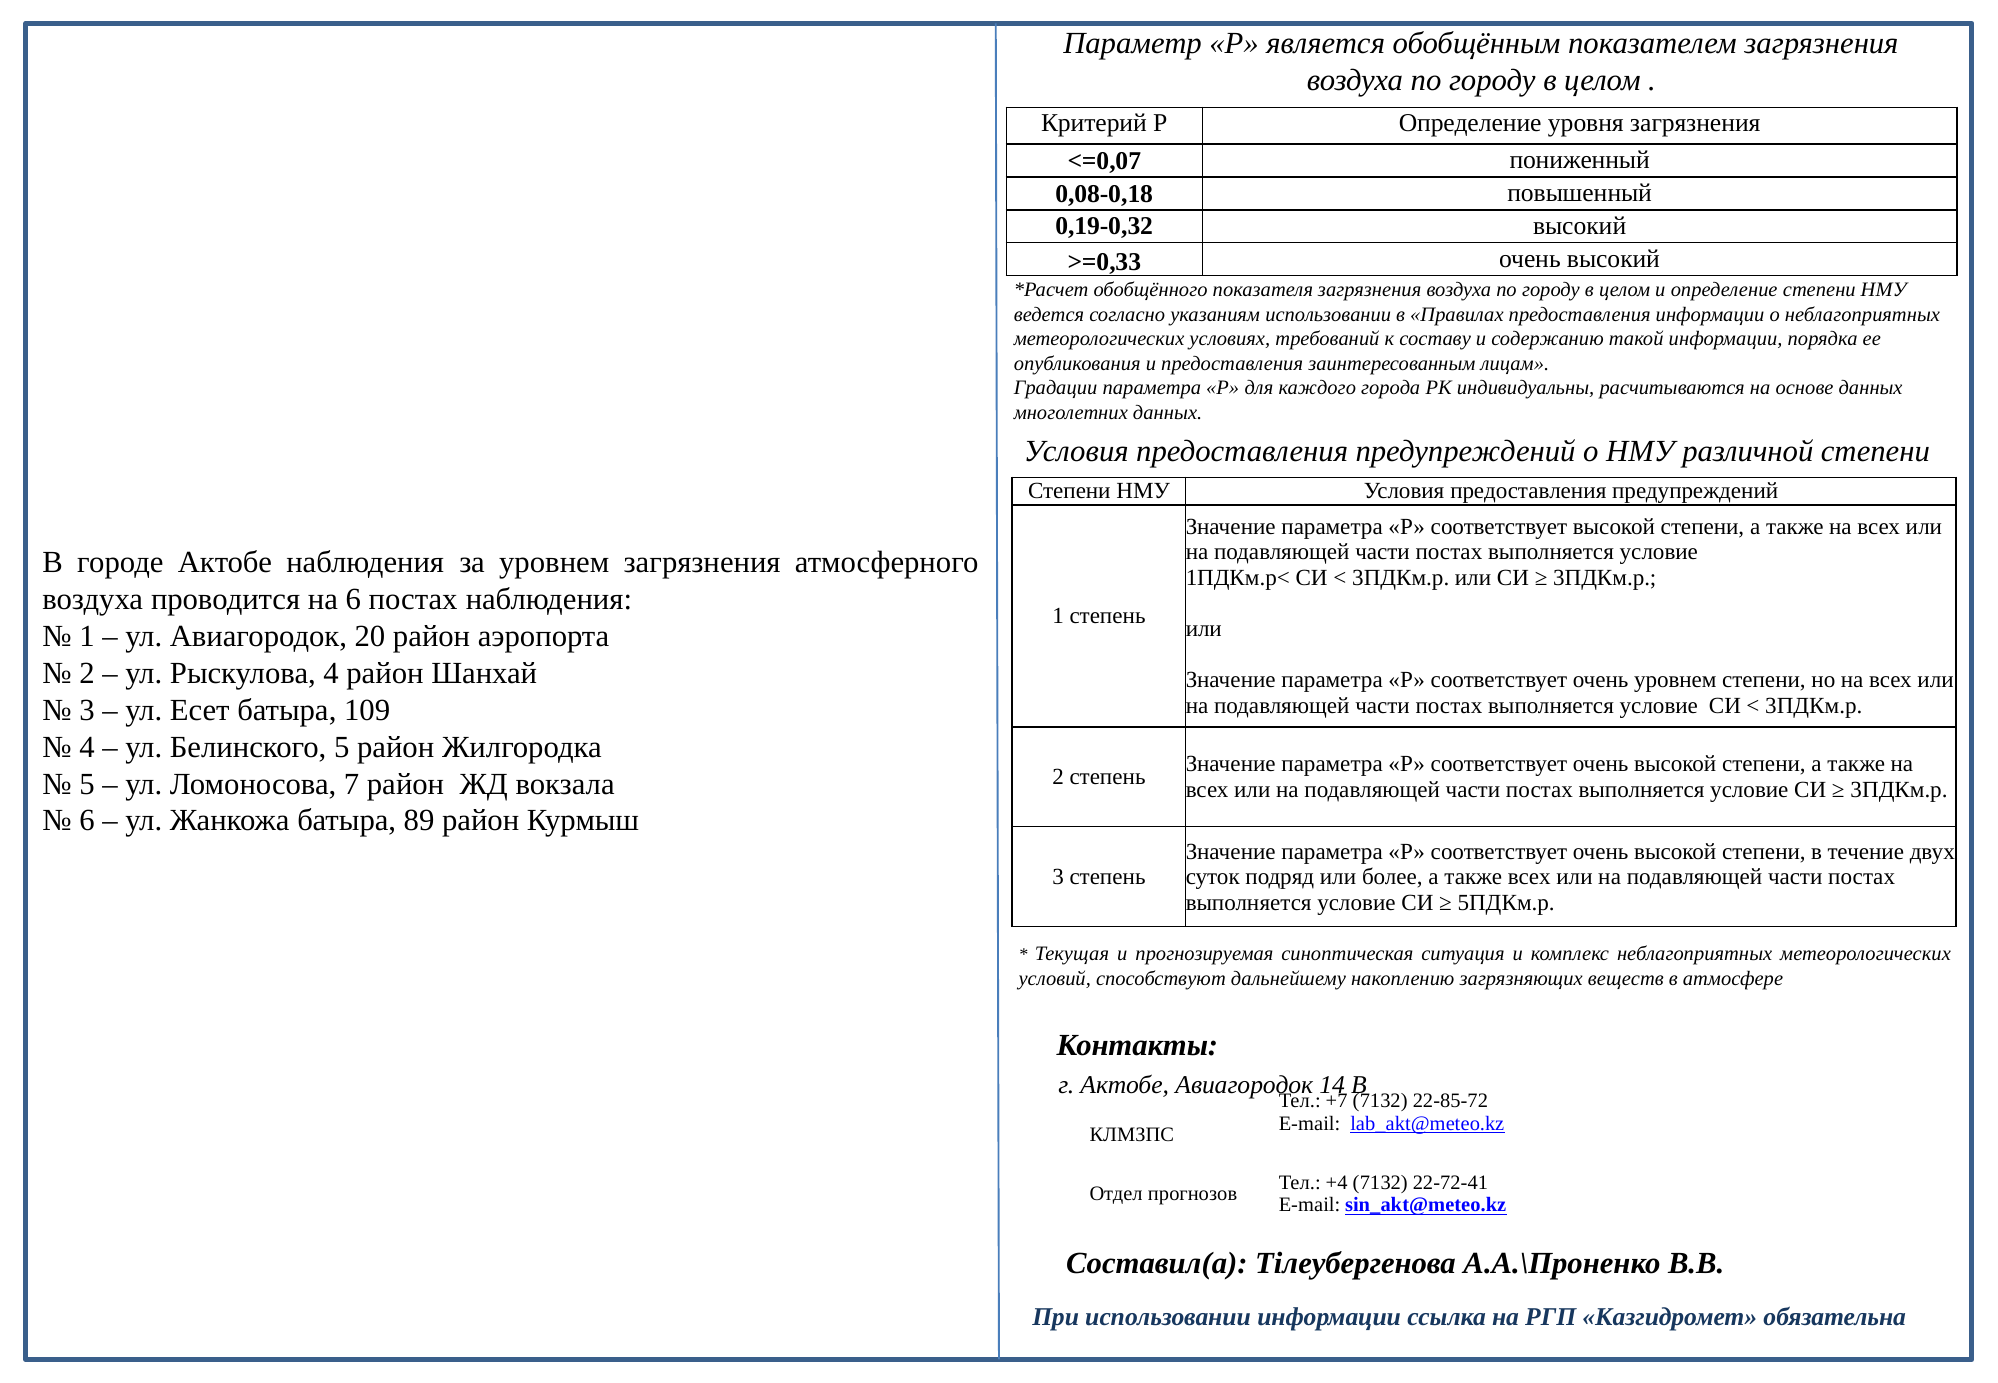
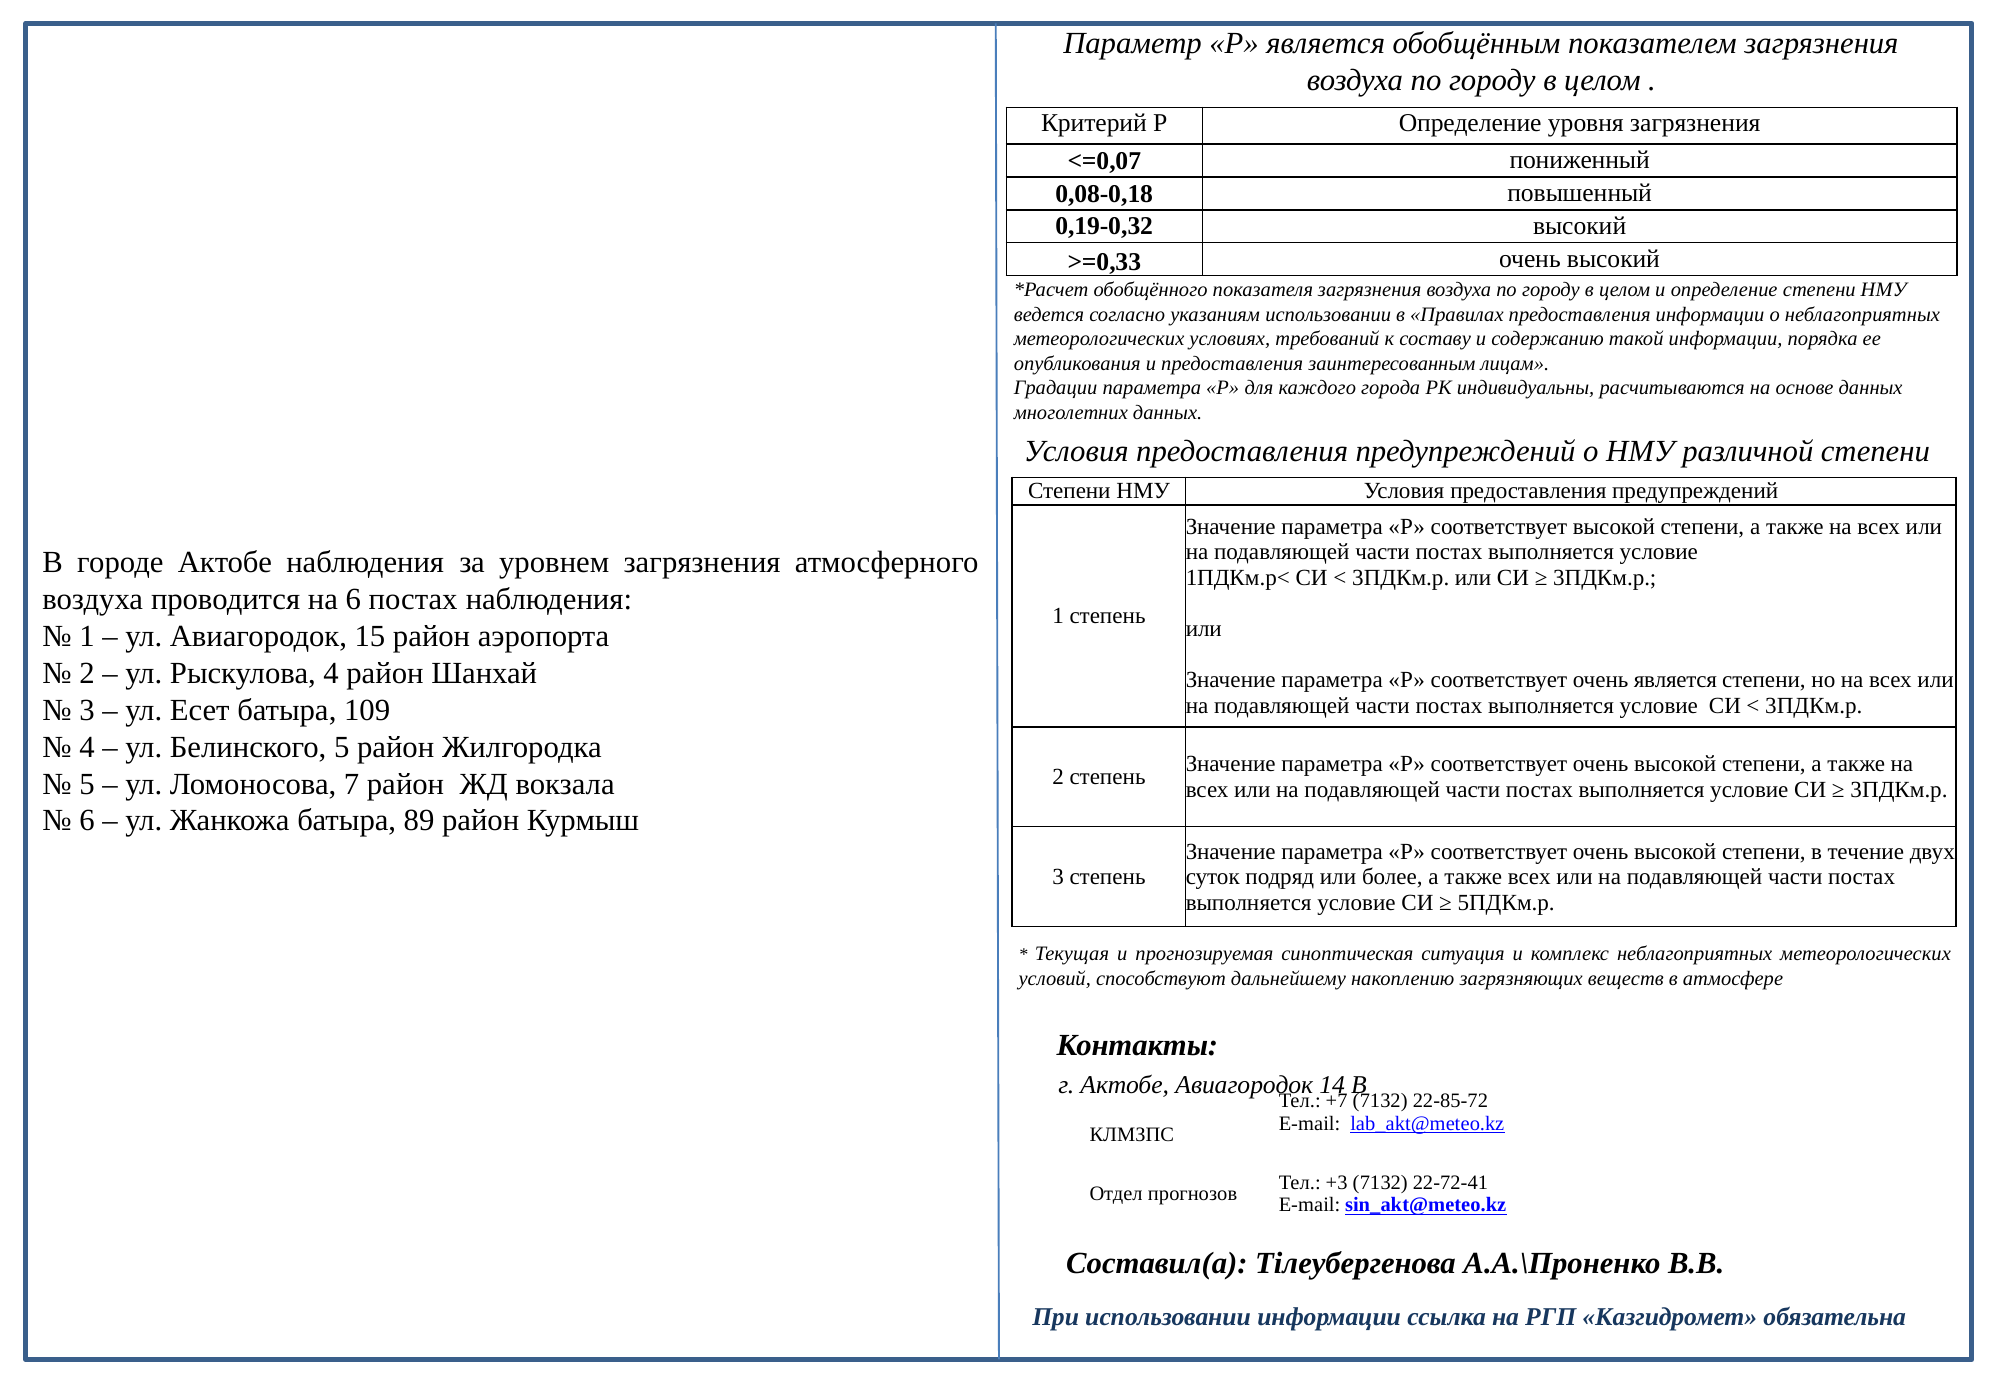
20: 20 -> 15 (370, 637)
очень уровнем: уровнем -> является (1675, 680)
+4: +4 -> +3 (1337, 1183)
